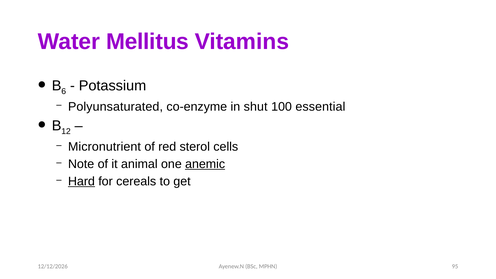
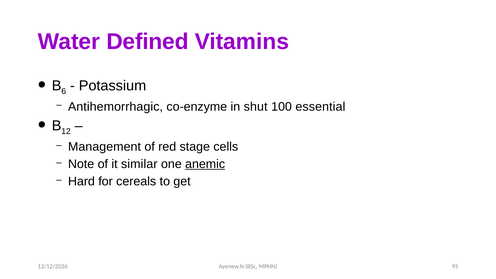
Mellitus: Mellitus -> Defined (147, 42)
Polyunsaturated: Polyunsaturated -> Antihemorrhagic (116, 107)
Micronutrient: Micronutrient -> Management (105, 147)
sterol: sterol -> stage (195, 147)
animal: animal -> similar (139, 164)
Hard underline: present -> none (81, 181)
